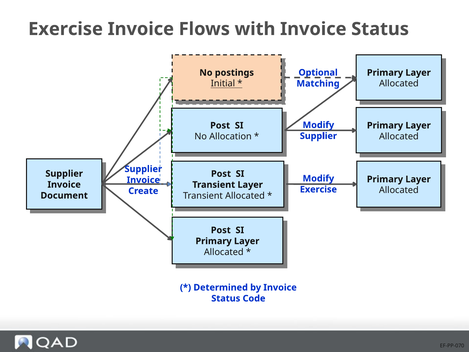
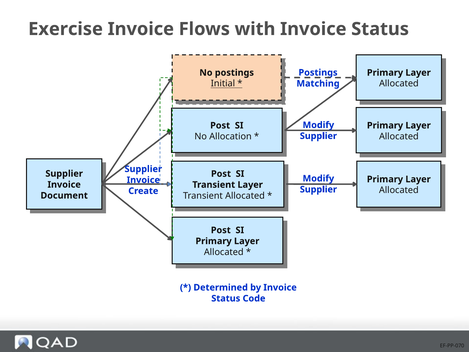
Optional: Optional -> Postings (318, 73)
Exercise: Exercise -> Supplier (318, 189)
